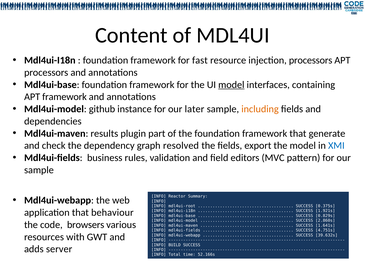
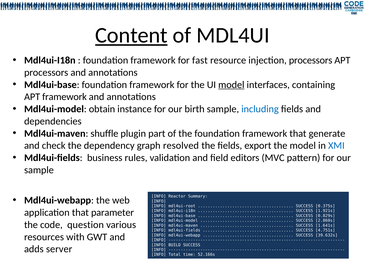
Content underline: none -> present (131, 35)
github: github -> obtain (102, 109)
later: later -> birth (195, 109)
including colour: orange -> blue (260, 109)
results: results -> shuffle (104, 133)
behaviour: behaviour -> parameter (112, 212)
browsers: browsers -> question (86, 225)
